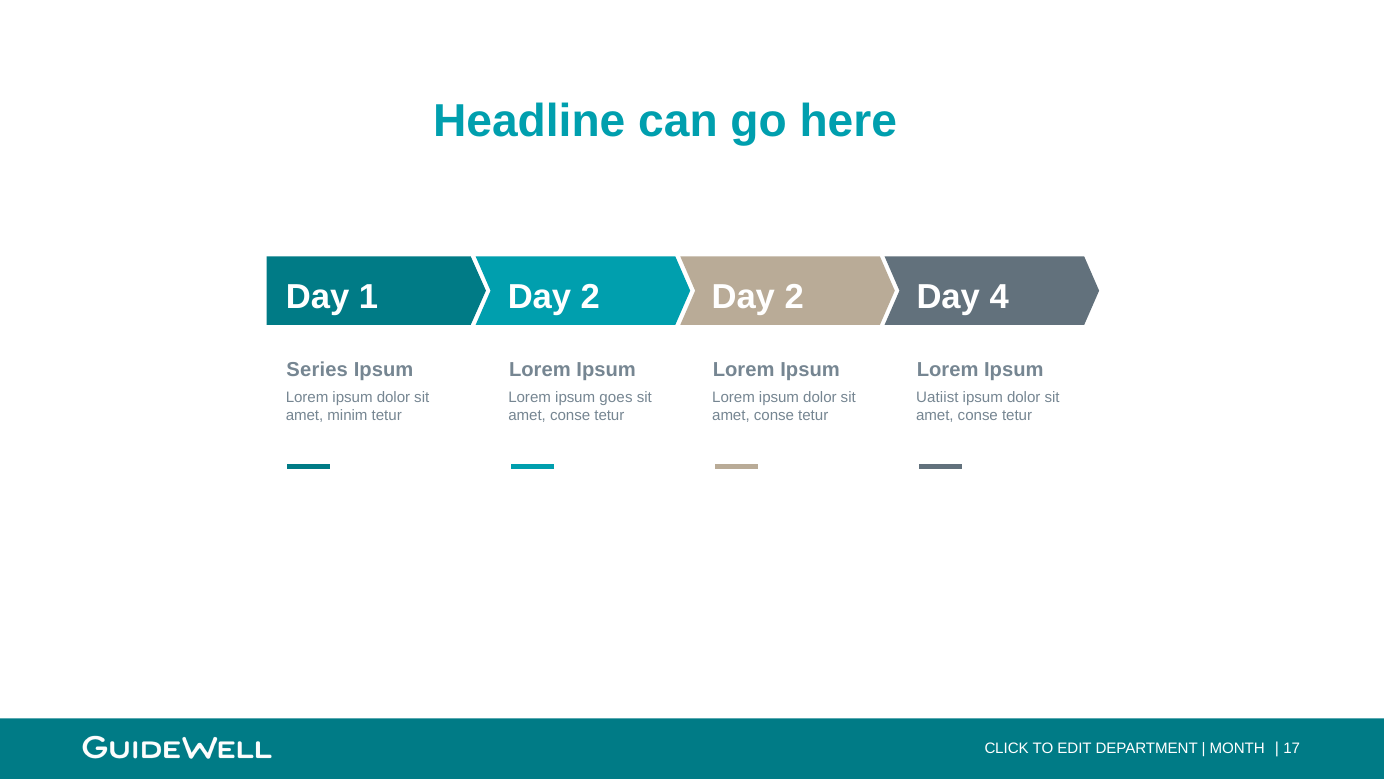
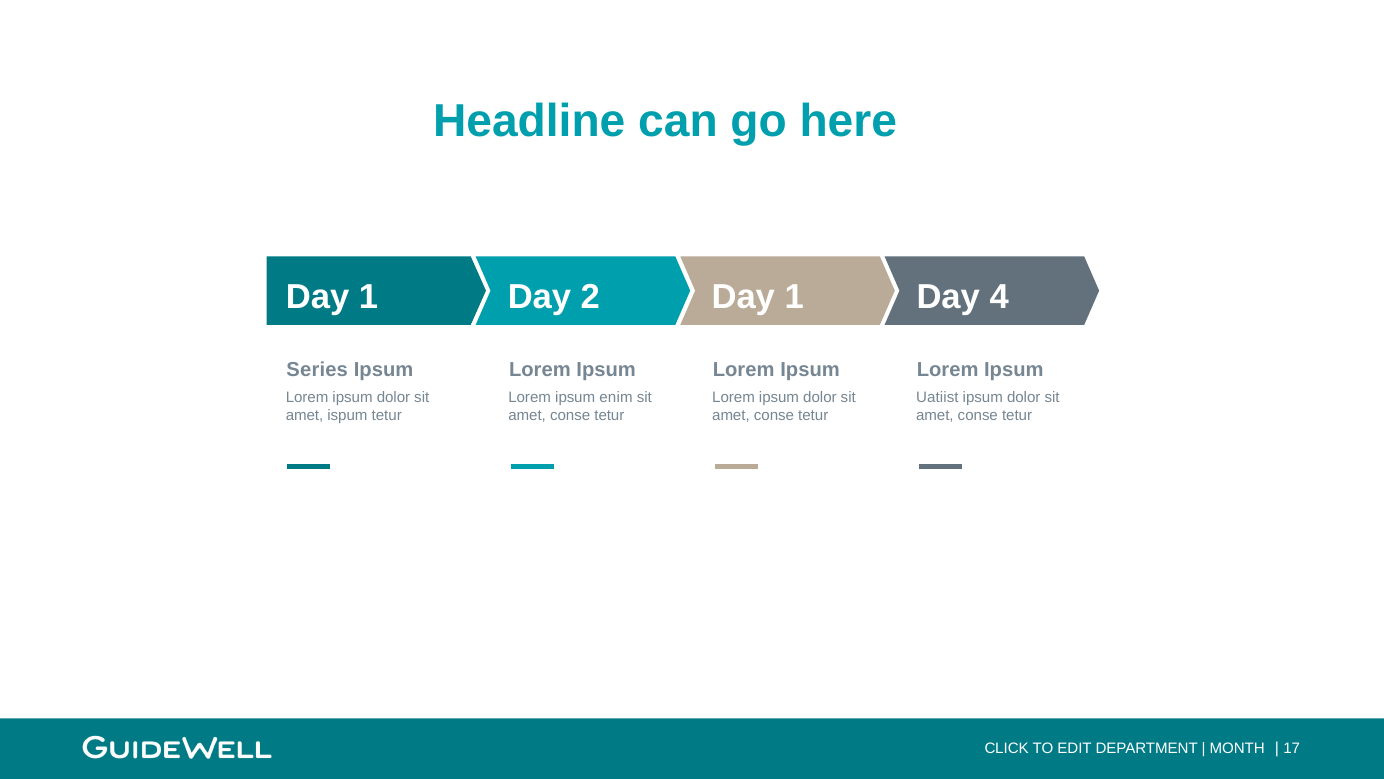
2 Day 2: 2 -> 1 (794, 296)
goes: goes -> enim (616, 397)
minim: minim -> ispum (347, 415)
